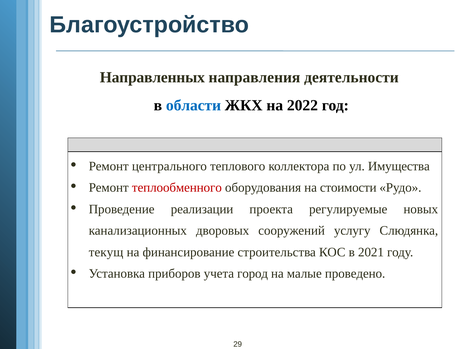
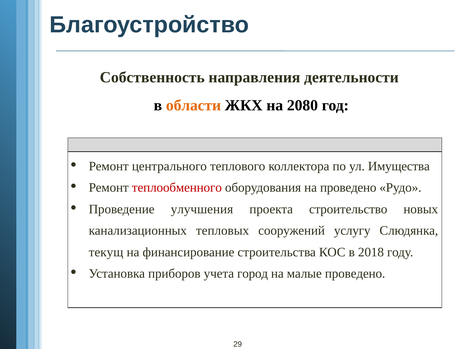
Направленных: Направленных -> Собственность (152, 77)
области colour: blue -> orange (194, 105)
2022: 2022 -> 2080 (302, 105)
на стоимости: стоимости -> проведено (348, 187)
реализации: реализации -> улучшения (202, 209)
регулируемые: регулируемые -> строительство (348, 209)
дворовых: дворовых -> тепловых (223, 230)
2021: 2021 -> 2018 (371, 252)
